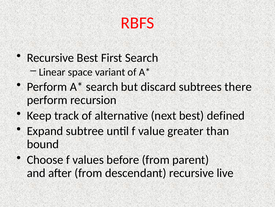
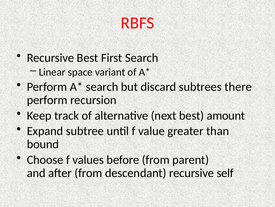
defined: defined -> amount (226, 115)
live: live -> self (225, 172)
